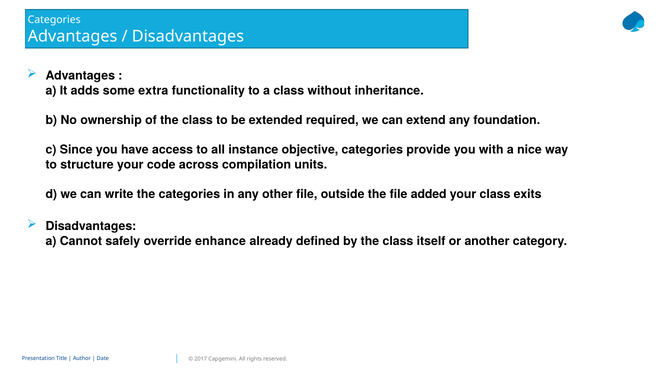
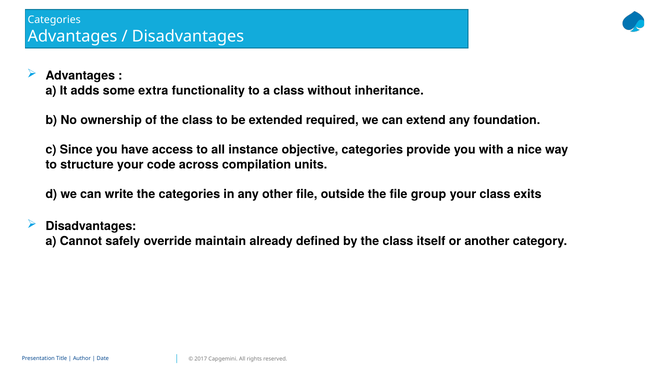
added: added -> group (429, 194)
enhance: enhance -> maintain (221, 241)
